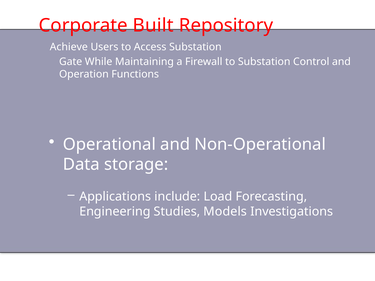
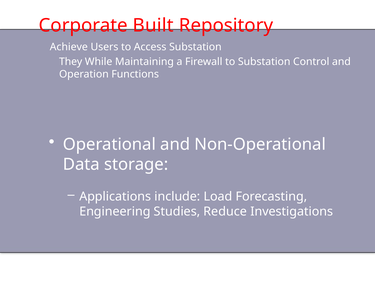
Gate: Gate -> They (71, 62)
Models: Models -> Reduce (225, 212)
